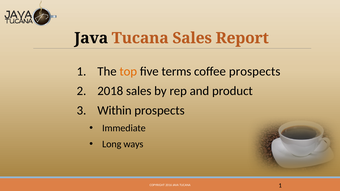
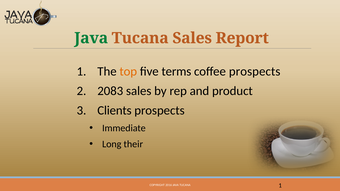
Java colour: black -> green (91, 38)
2018: 2018 -> 2083 (110, 91)
Within: Within -> Clients (114, 111)
ways: ways -> their (133, 144)
